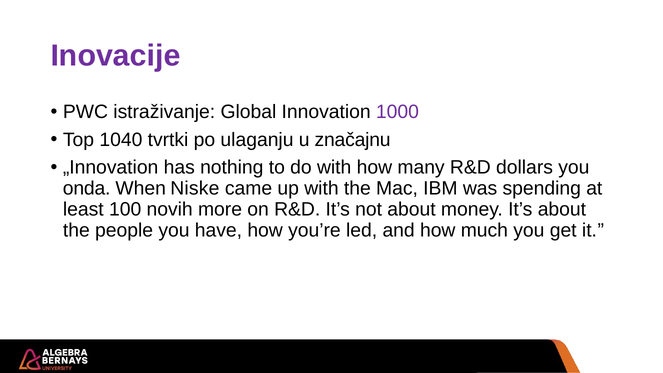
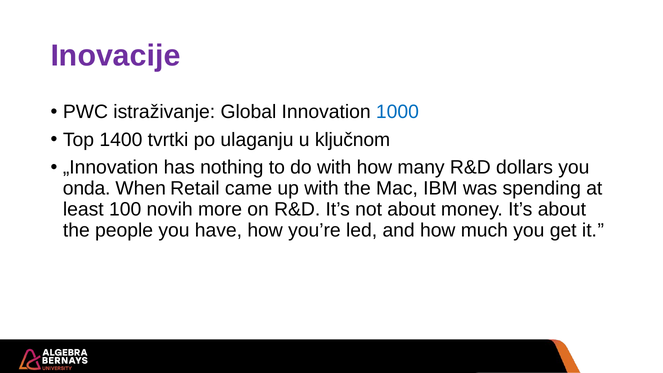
1000 colour: purple -> blue (397, 112)
1040: 1040 -> 1400 (121, 140)
značajnu: značajnu -> ključnom (353, 140)
Niske: Niske -> Retail (195, 188)
